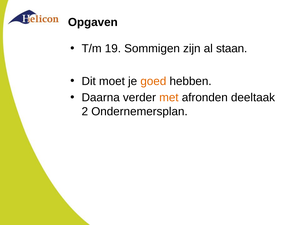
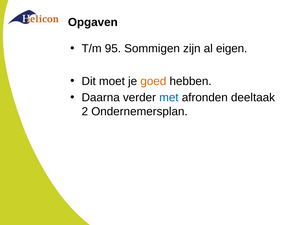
19: 19 -> 95 (113, 49)
staan: staan -> eigen (232, 49)
met colour: orange -> blue (169, 98)
